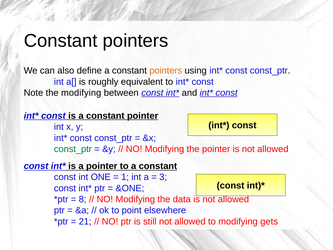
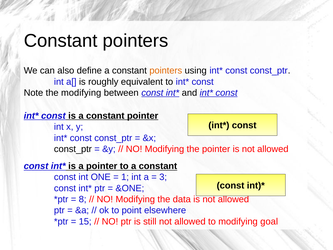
const_ptr colour: green -> black (73, 149)
21: 21 -> 15 (85, 221)
gets: gets -> goal (269, 221)
